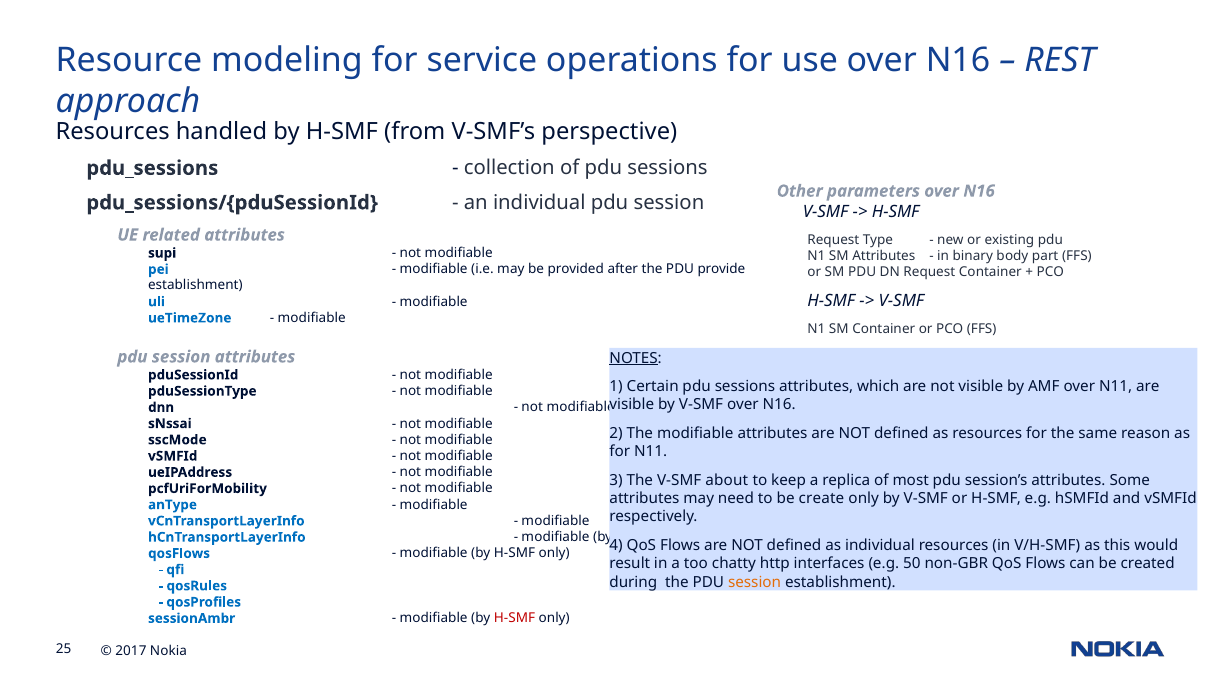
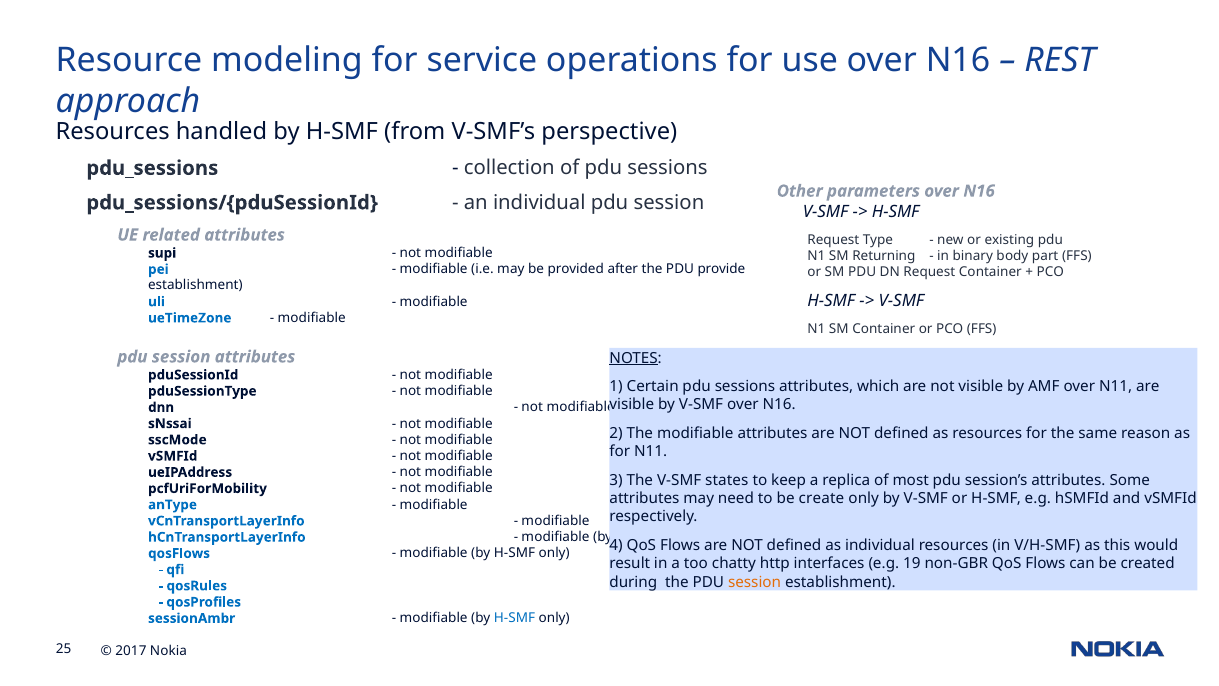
SM Attributes: Attributes -> Returning (884, 256)
about: about -> states (727, 480)
50: 50 -> 19 (912, 564)
H-SMF colour: red -> blue (514, 618)
